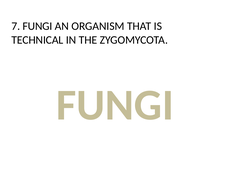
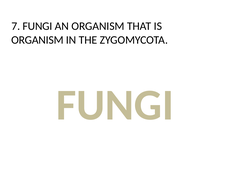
TECHNICAL: TECHNICAL -> ORGANISM (37, 40)
